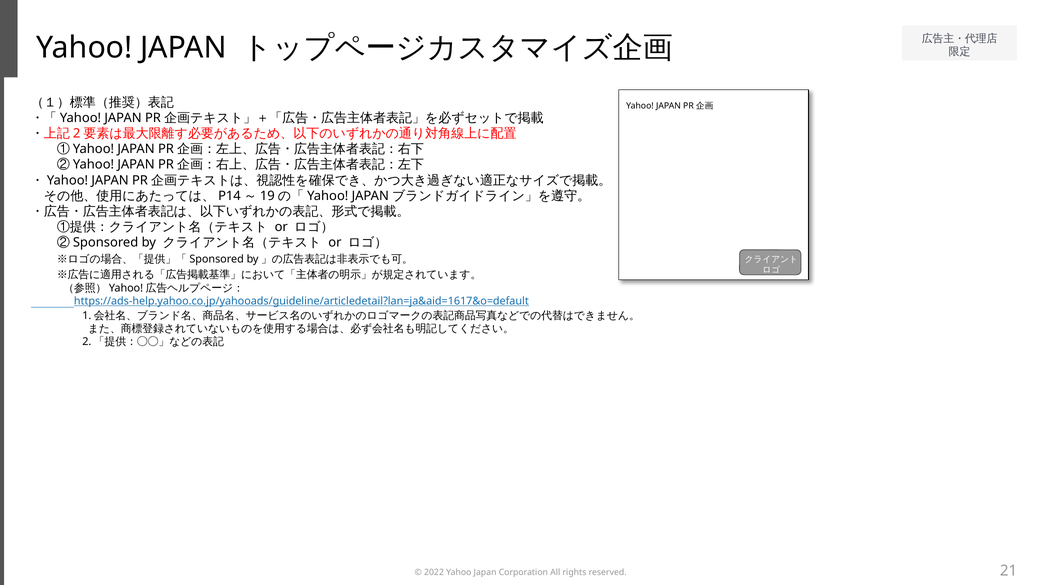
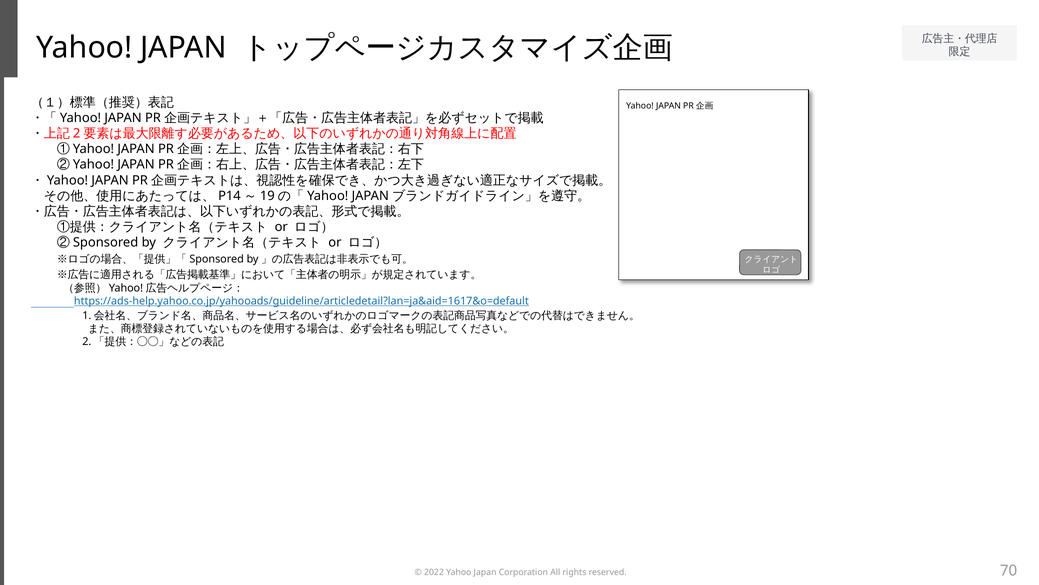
21: 21 -> 70 (1009, 570)
